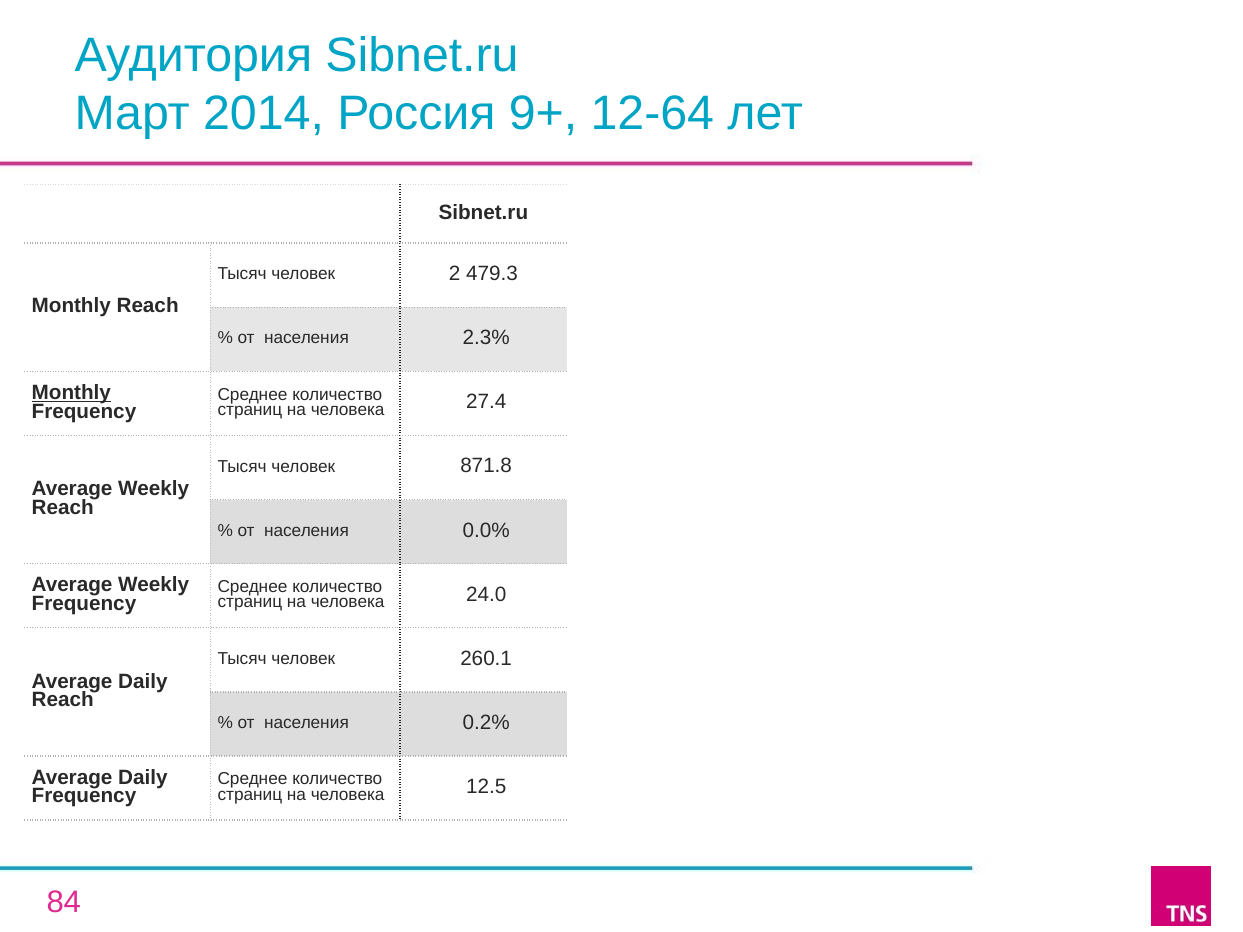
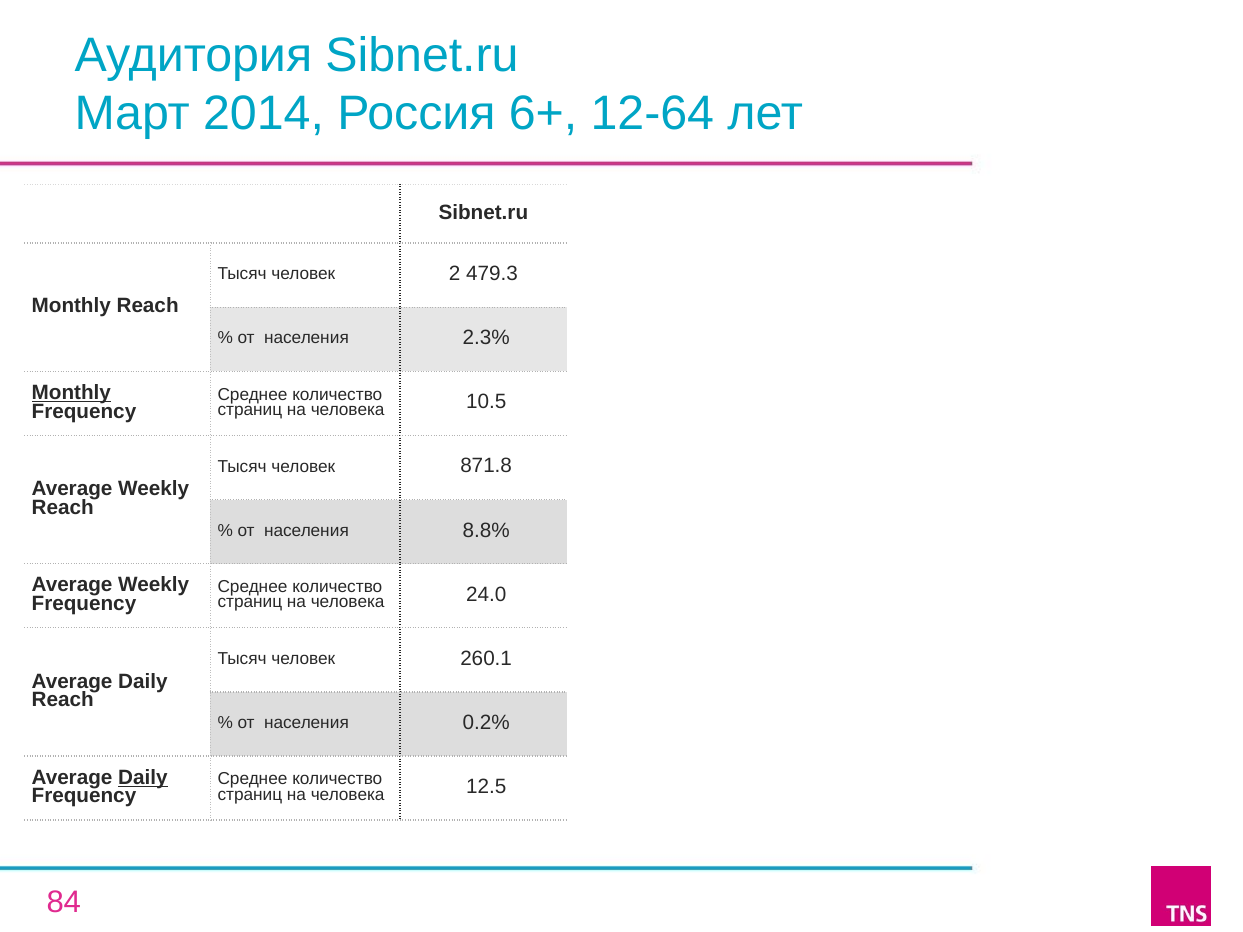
9+: 9+ -> 6+ (543, 113)
27.4: 27.4 -> 10.5 (486, 402)
0.0%: 0.0% -> 8.8% (486, 530)
Daily underline: none -> present (143, 778)
